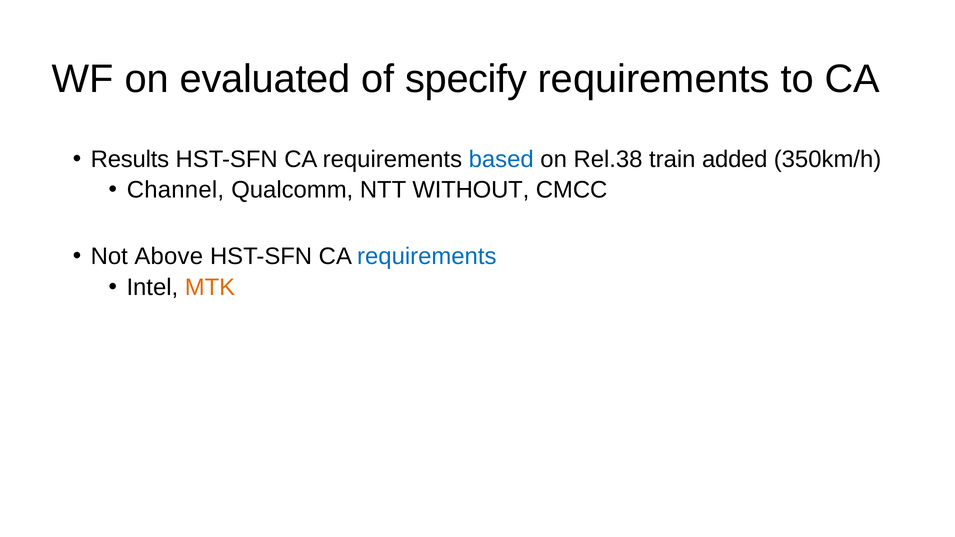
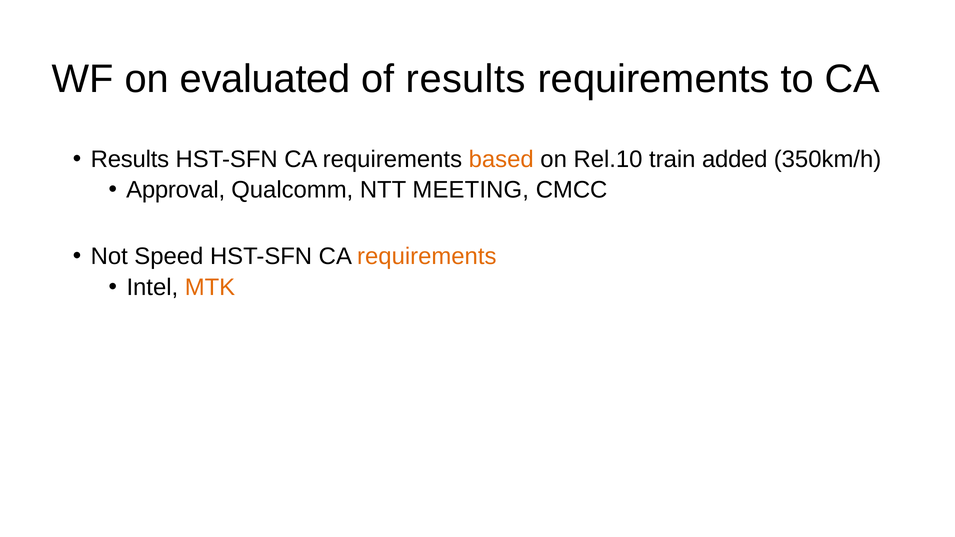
of specify: specify -> results (466, 79)
based colour: blue -> orange (501, 159)
Rel.38: Rel.38 -> Rel.10 (608, 159)
Channel: Channel -> Approval (176, 190)
WITHOUT: WITHOUT -> MEETING (471, 190)
Above: Above -> Speed (169, 257)
requirements colour: blue -> orange (427, 257)
